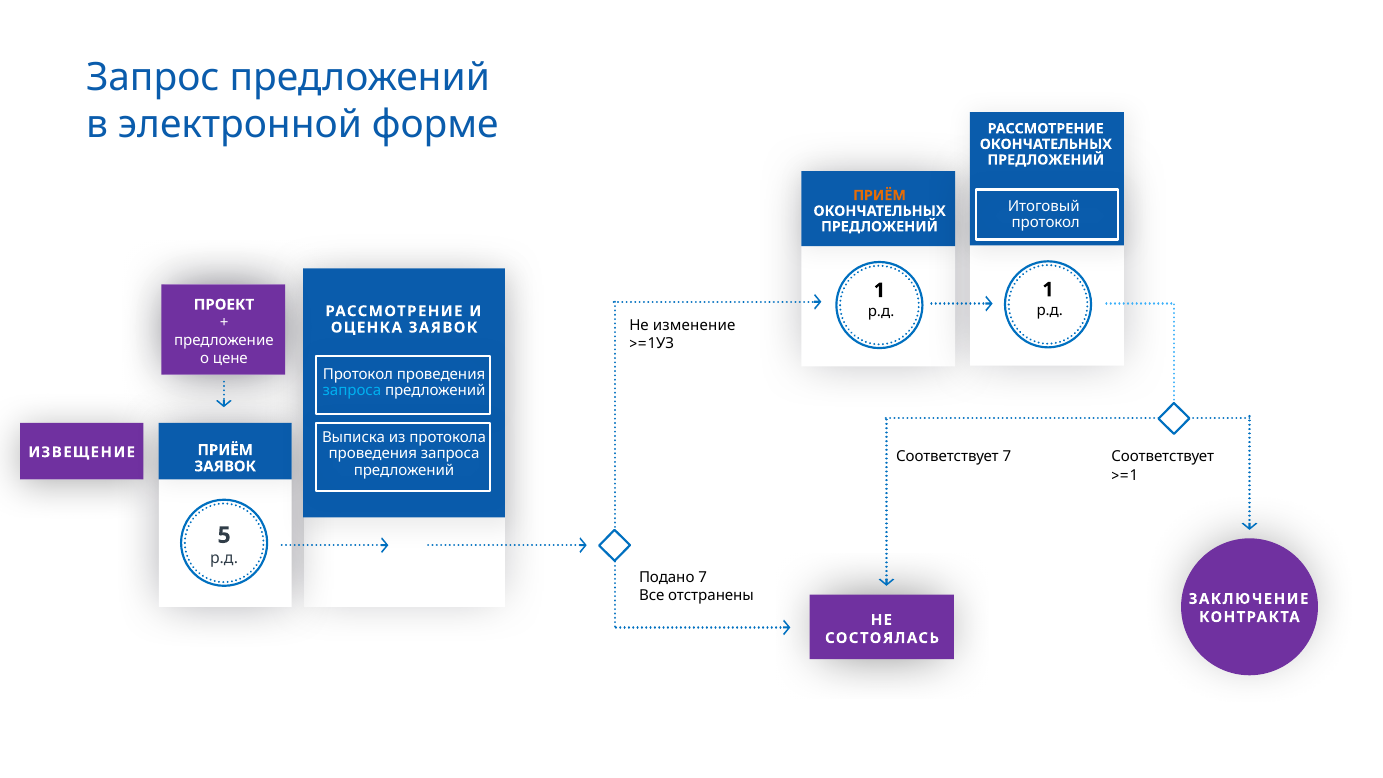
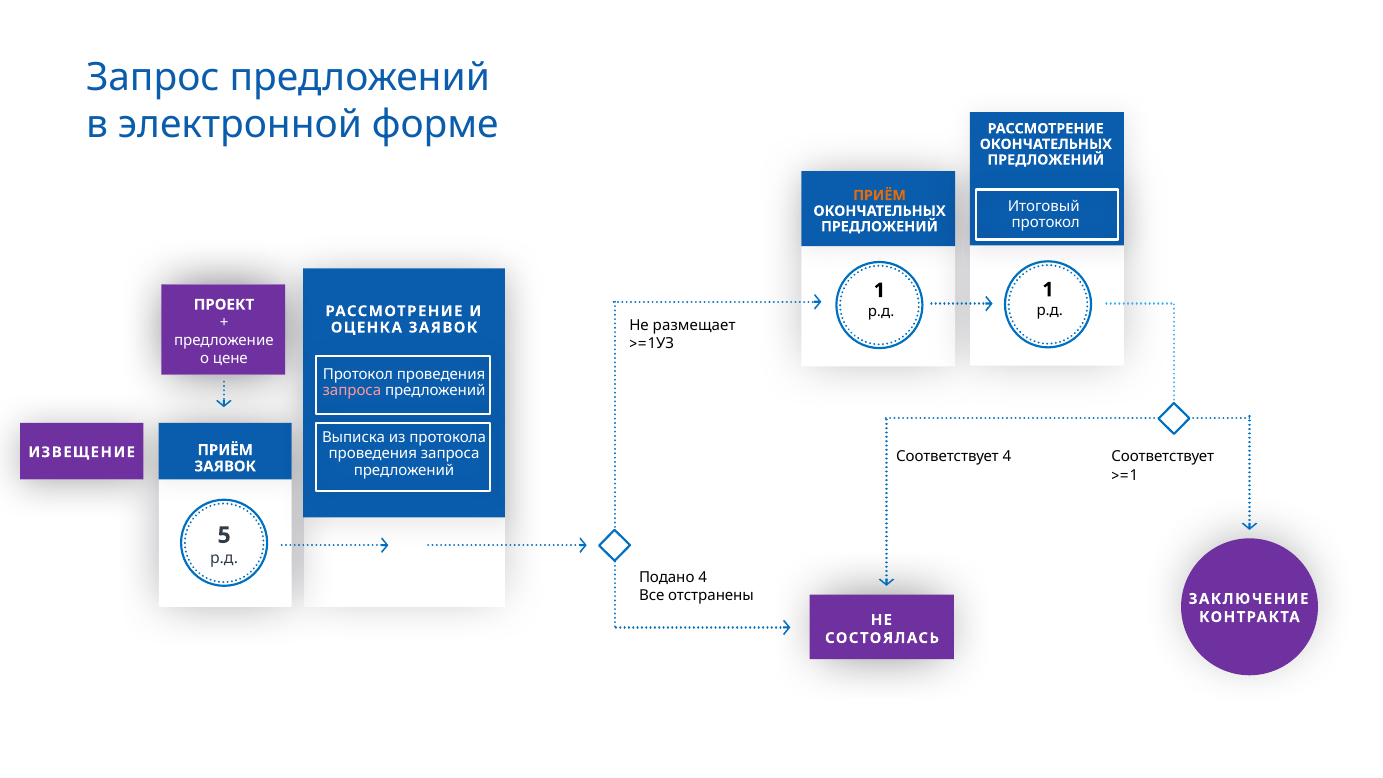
изменение: изменение -> размещает (694, 325)
запроса colour: light blue -> pink (352, 391)
Соответствует 7: 7 -> 4 (1007, 457)
Подано 7: 7 -> 4 (703, 578)
